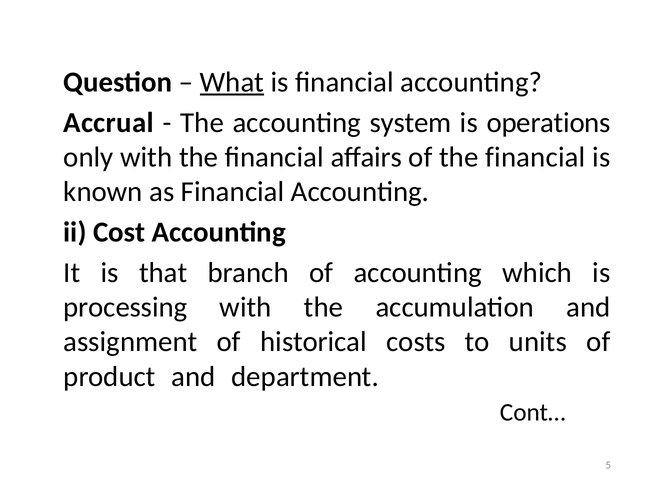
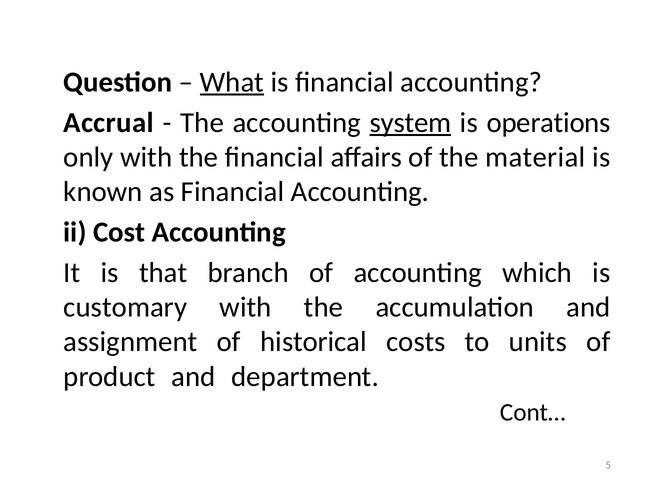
system underline: none -> present (411, 123)
of the financial: financial -> material (535, 157)
processing: processing -> customary (125, 308)
